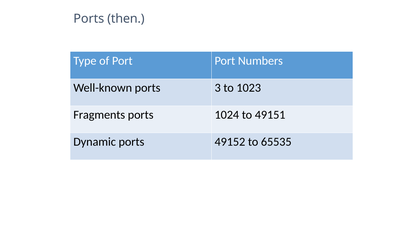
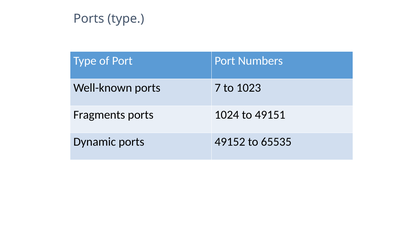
Ports then: then -> type (126, 19)
3: 3 -> 7 (218, 88)
